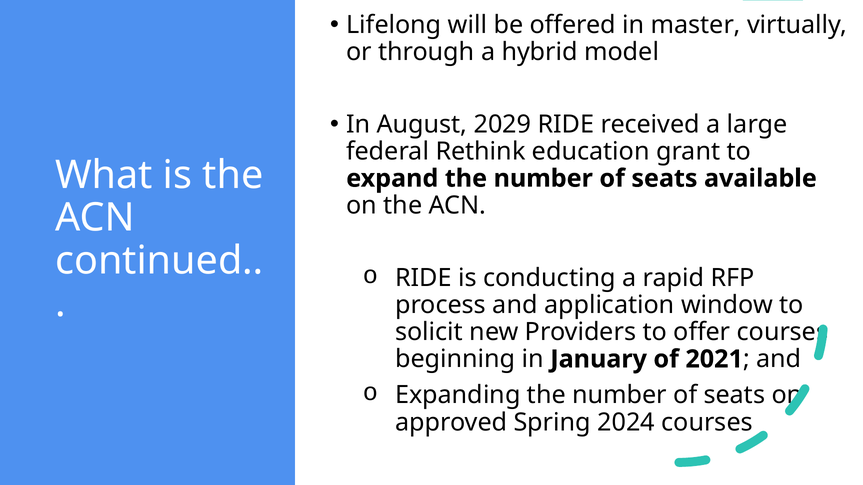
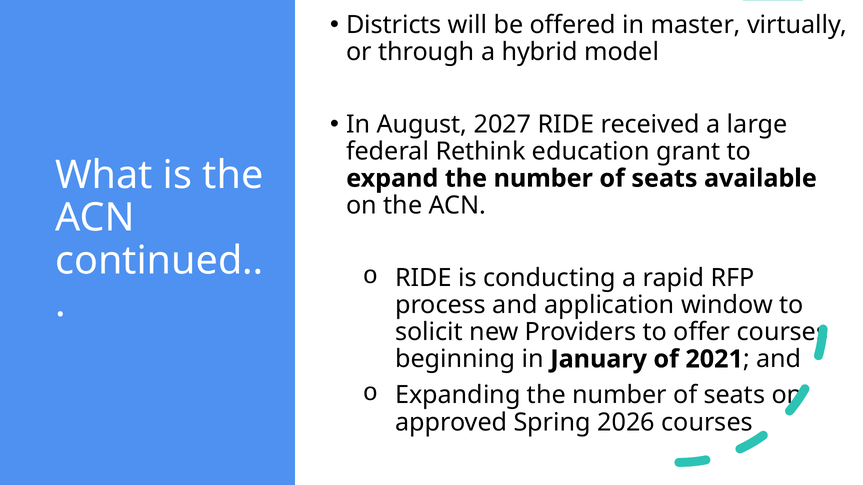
Lifelong: Lifelong -> Districts (394, 25)
2029: 2029 -> 2027 (502, 124)
2024: 2024 -> 2026 (626, 423)
